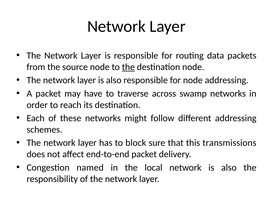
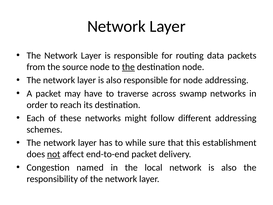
block: block -> while (136, 143)
transmissions: transmissions -> establishment (229, 143)
not underline: none -> present (54, 154)
